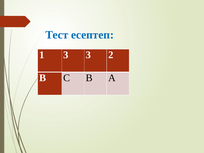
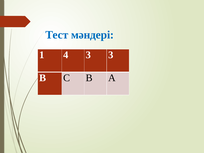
есептеп: есептеп -> мәндері (92, 35)
1 3: 3 -> 4 (66, 55)
3 2: 2 -> 3 (111, 55)
